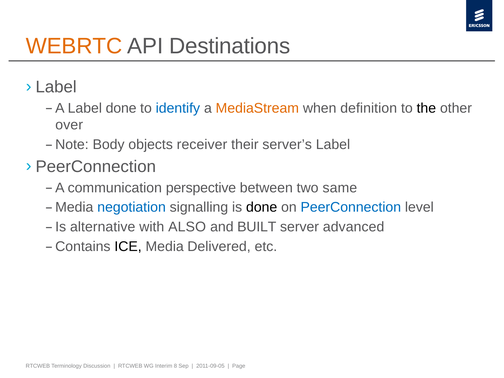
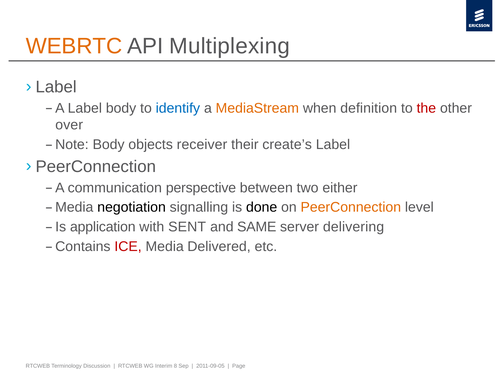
Destinations: Destinations -> Multiplexing (230, 46)
Label done: done -> body (121, 108)
the colour: black -> red (426, 108)
server’s: server’s -> create’s (287, 145)
same: same -> either (340, 188)
negotiation colour: blue -> black (132, 207)
PeerConnection colour: blue -> orange (351, 207)
alternative: alternative -> application (103, 227)
ALSO: ALSO -> SENT (187, 227)
BUILT: BUILT -> SAME (257, 227)
advanced: advanced -> delivering (354, 227)
ICE colour: black -> red (128, 247)
